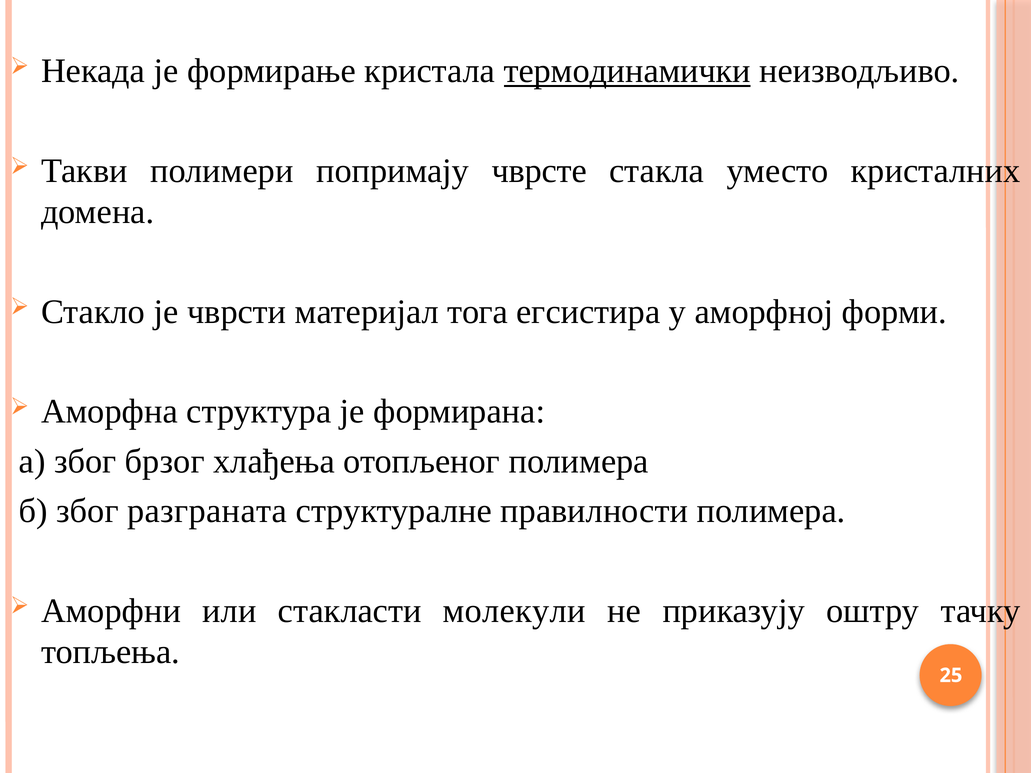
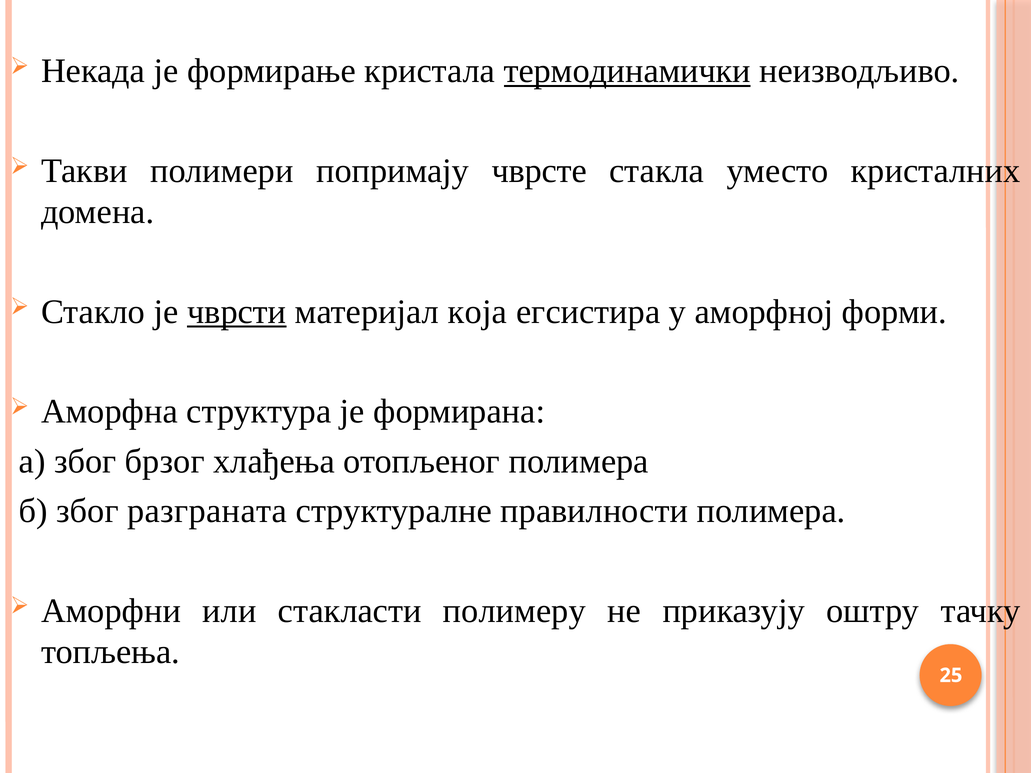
чврсти underline: none -> present (237, 312)
тога: тога -> која (477, 312)
молекули: молекули -> полимеру (514, 611)
